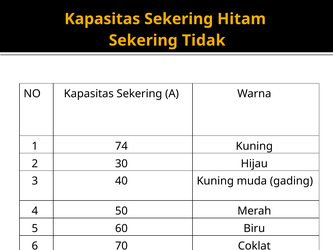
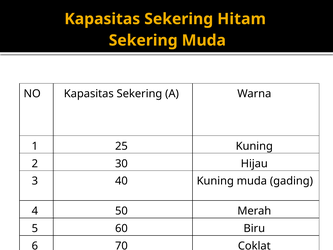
Sekering Tidak: Tidak -> Muda (204, 40)
74: 74 -> 25 (121, 146)
